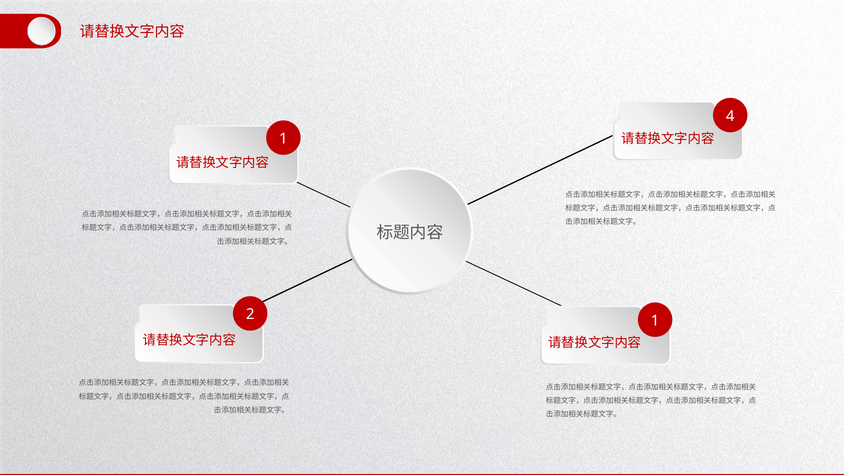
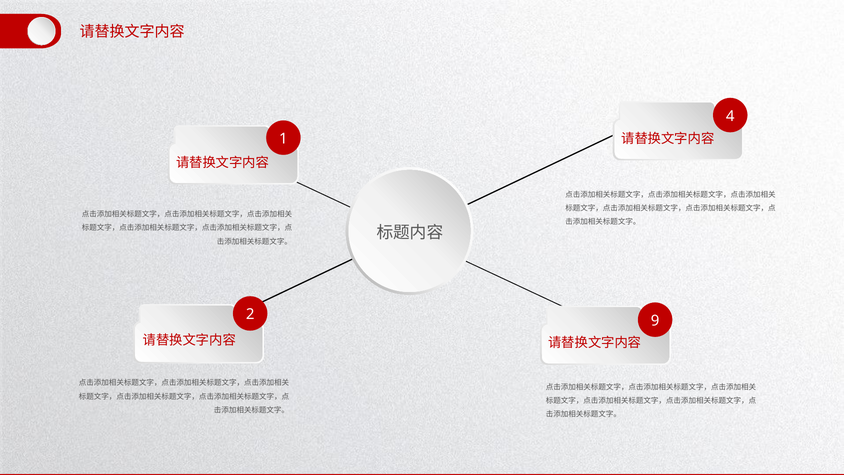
2 1: 1 -> 9 (655, 321)
